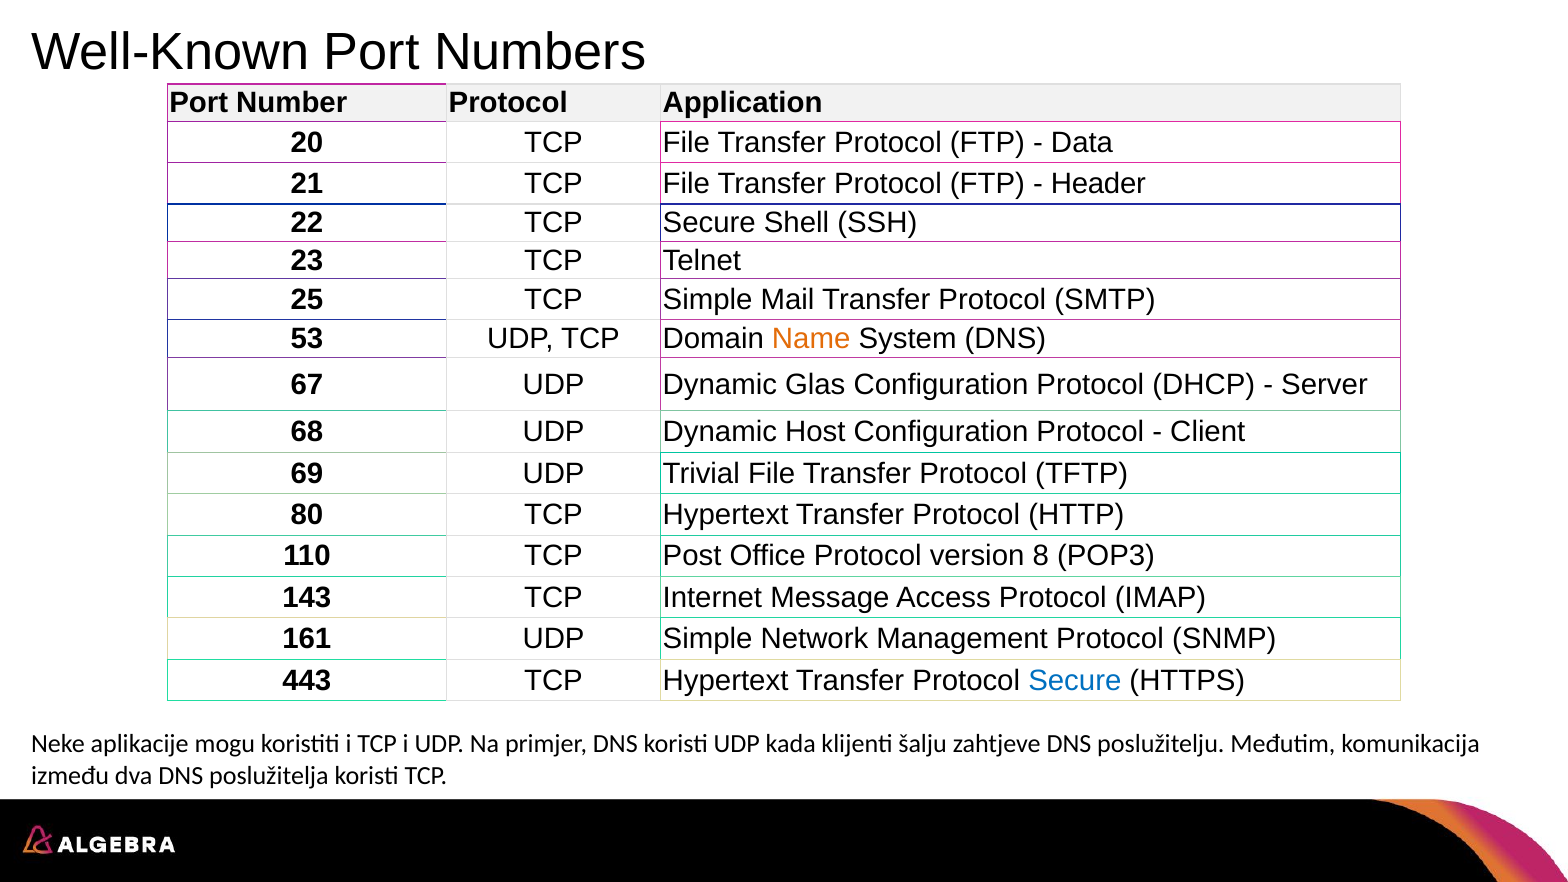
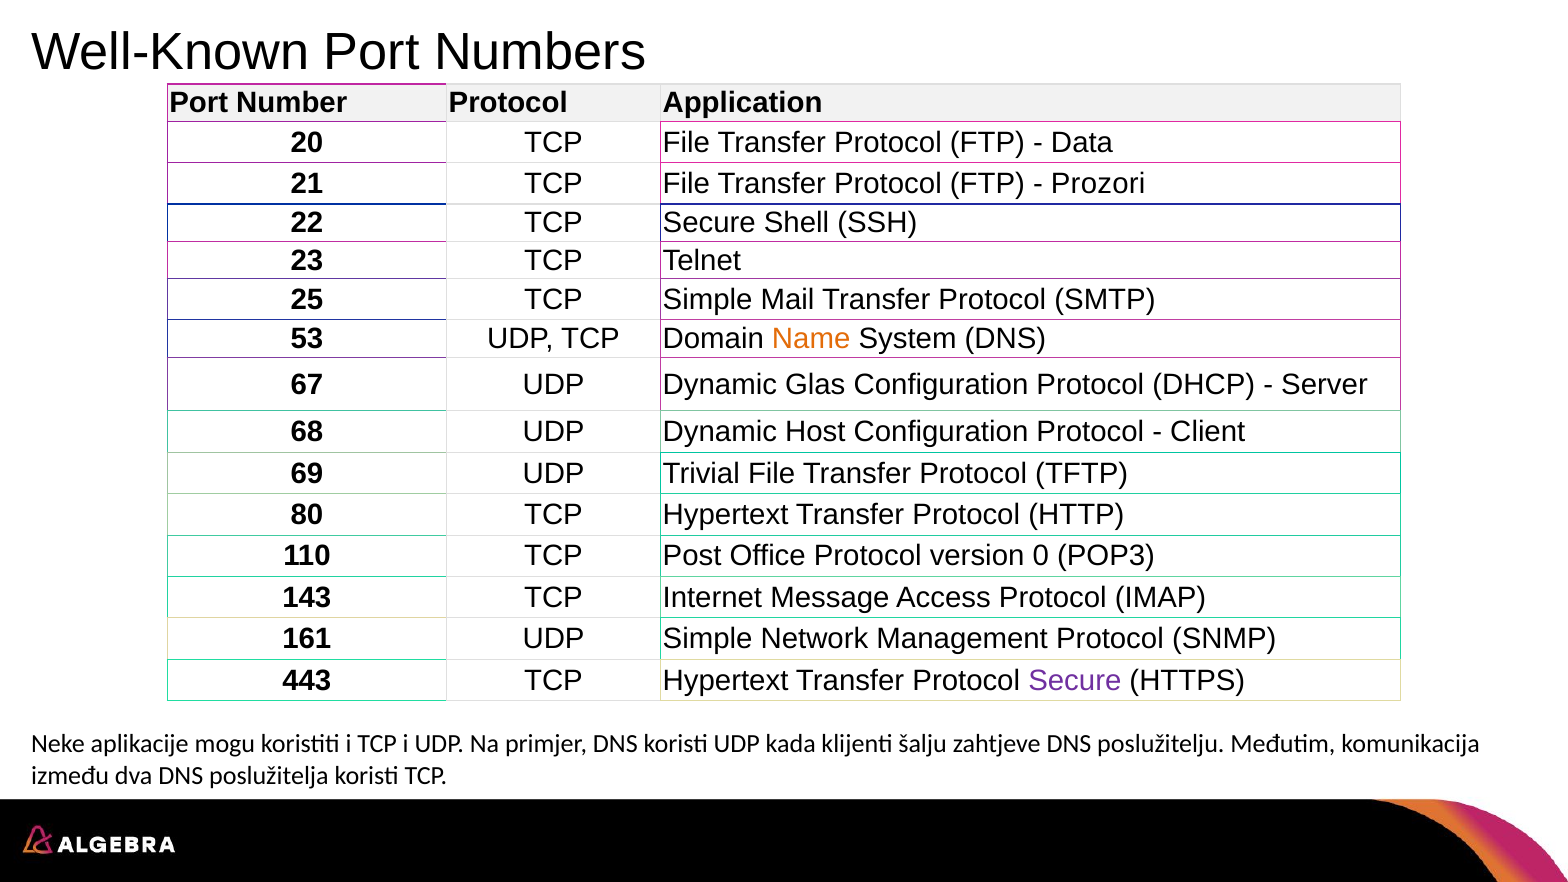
Header: Header -> Prozori (1098, 184)
8: 8 -> 0 (1041, 556)
Secure colour: blue -> purple (1075, 680)
